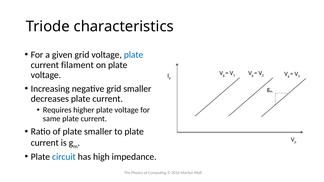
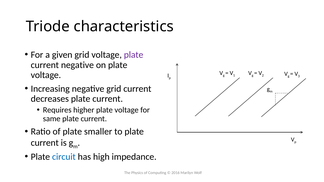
plate colour: blue -> purple (134, 55)
current filament: filament -> negative (77, 65)
grid smaller: smaller -> current (137, 89)
